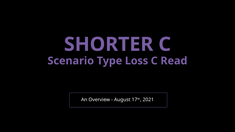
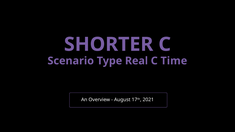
Loss: Loss -> Real (137, 61)
Read: Read -> Time (174, 61)
